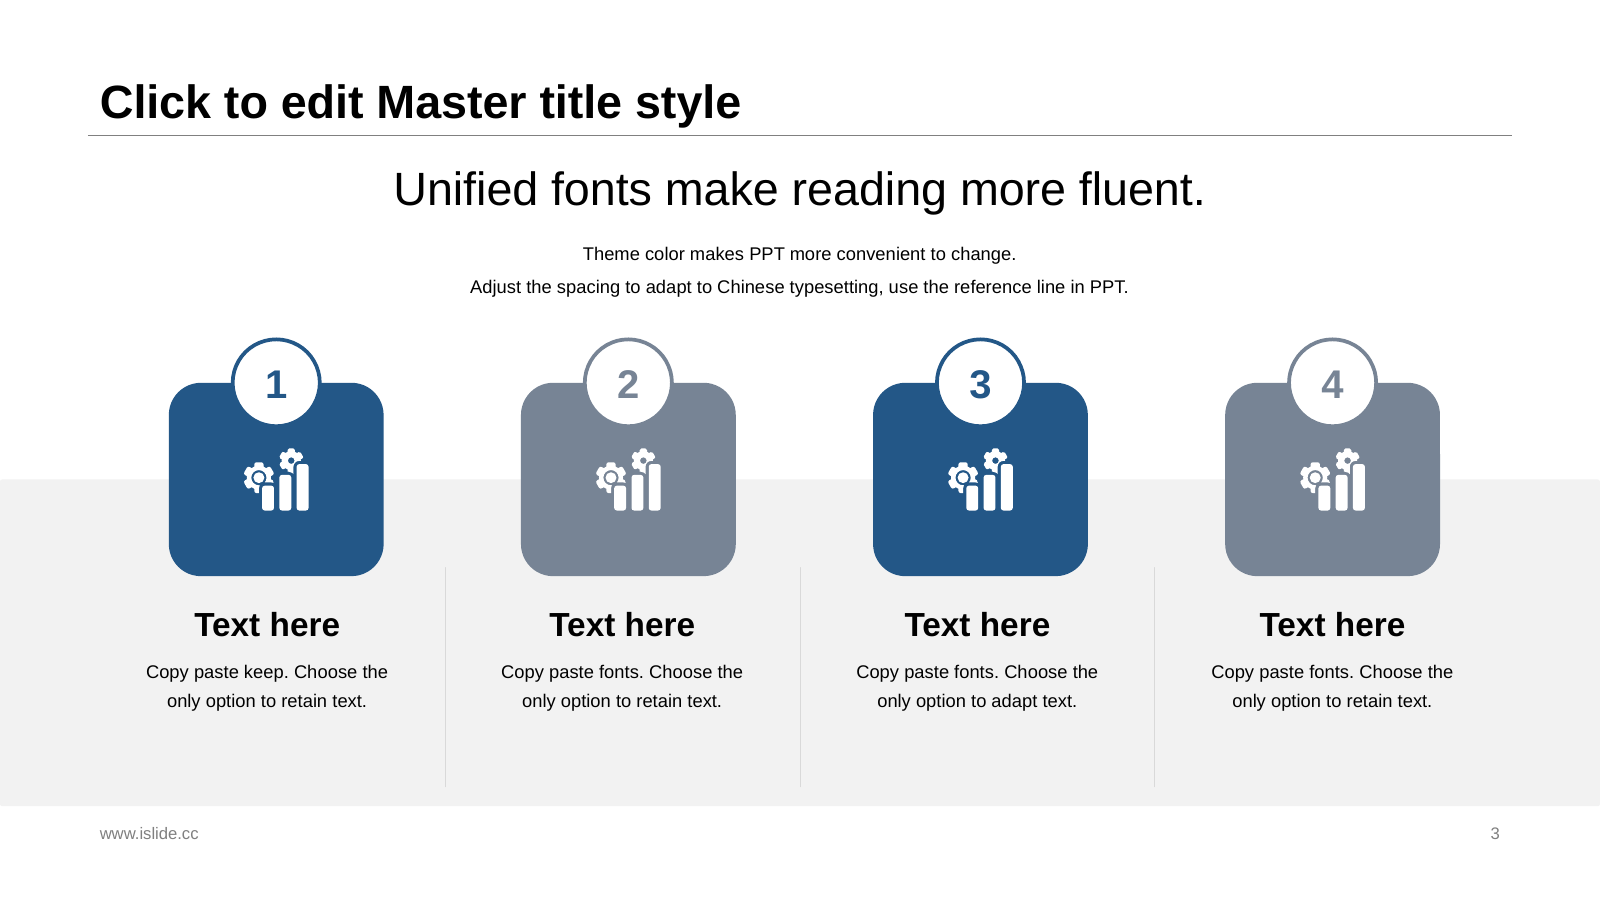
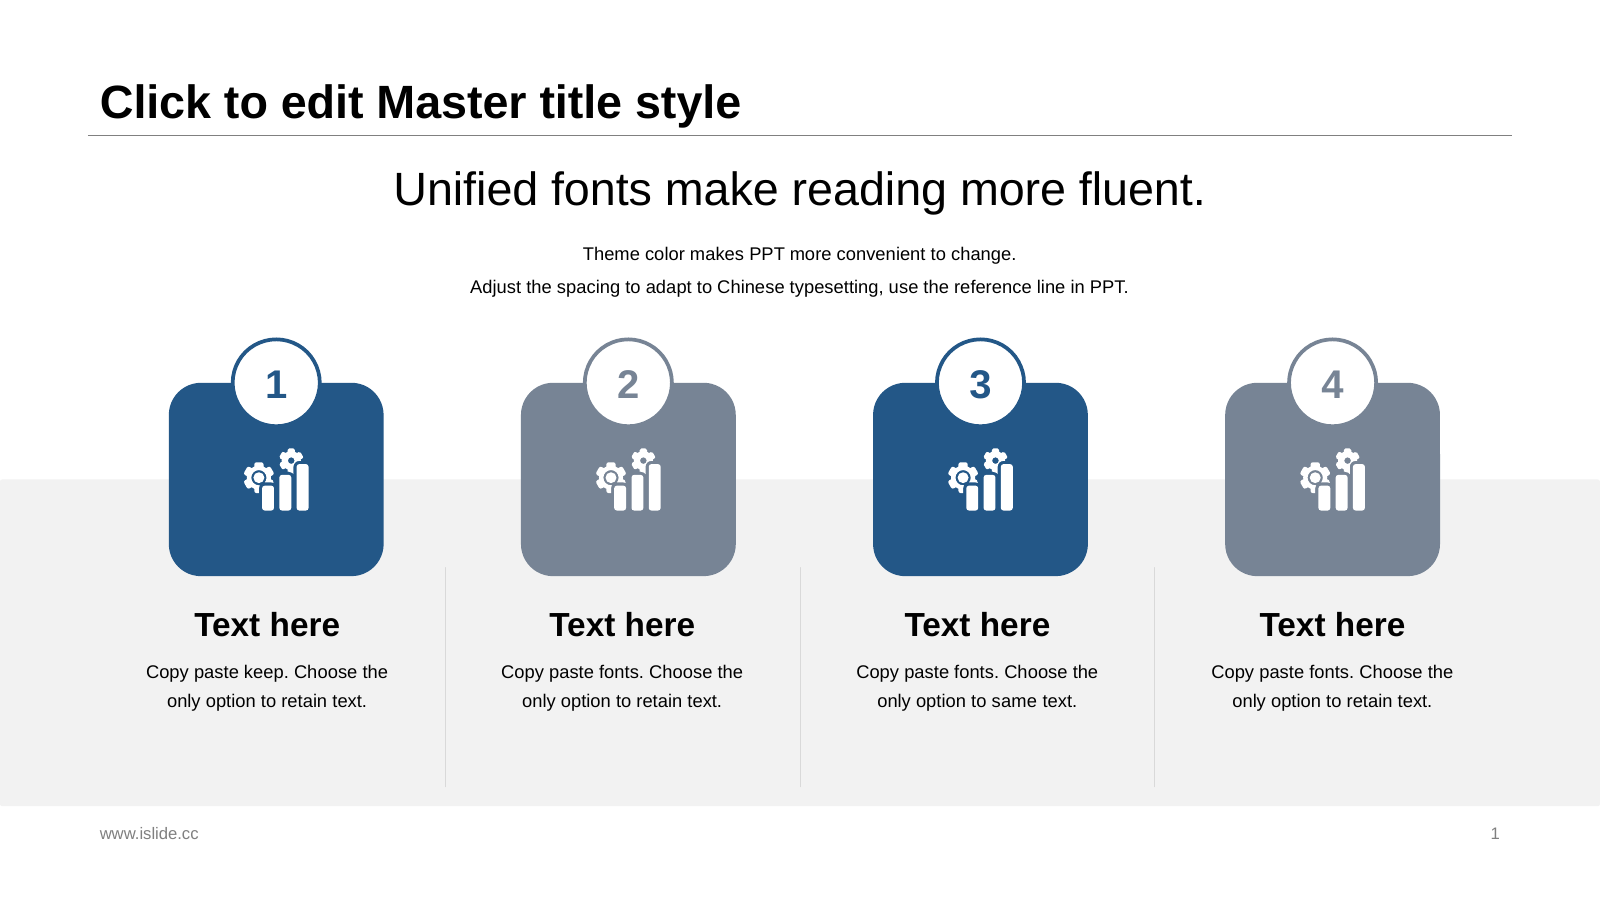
option to adapt: adapt -> same (1014, 701)
www.islide.cc 3: 3 -> 1 (1495, 834)
